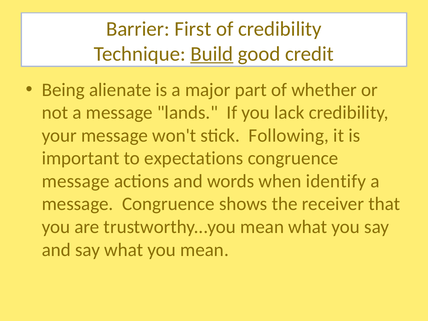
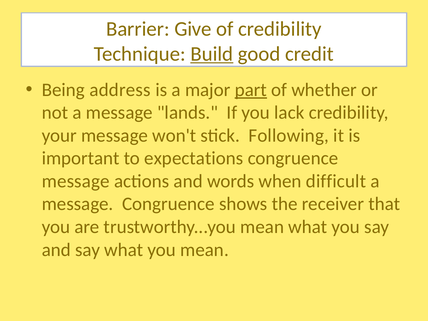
First: First -> Give (193, 29)
alienate: alienate -> address (120, 90)
part underline: none -> present (251, 90)
identify: identify -> difficult (336, 181)
